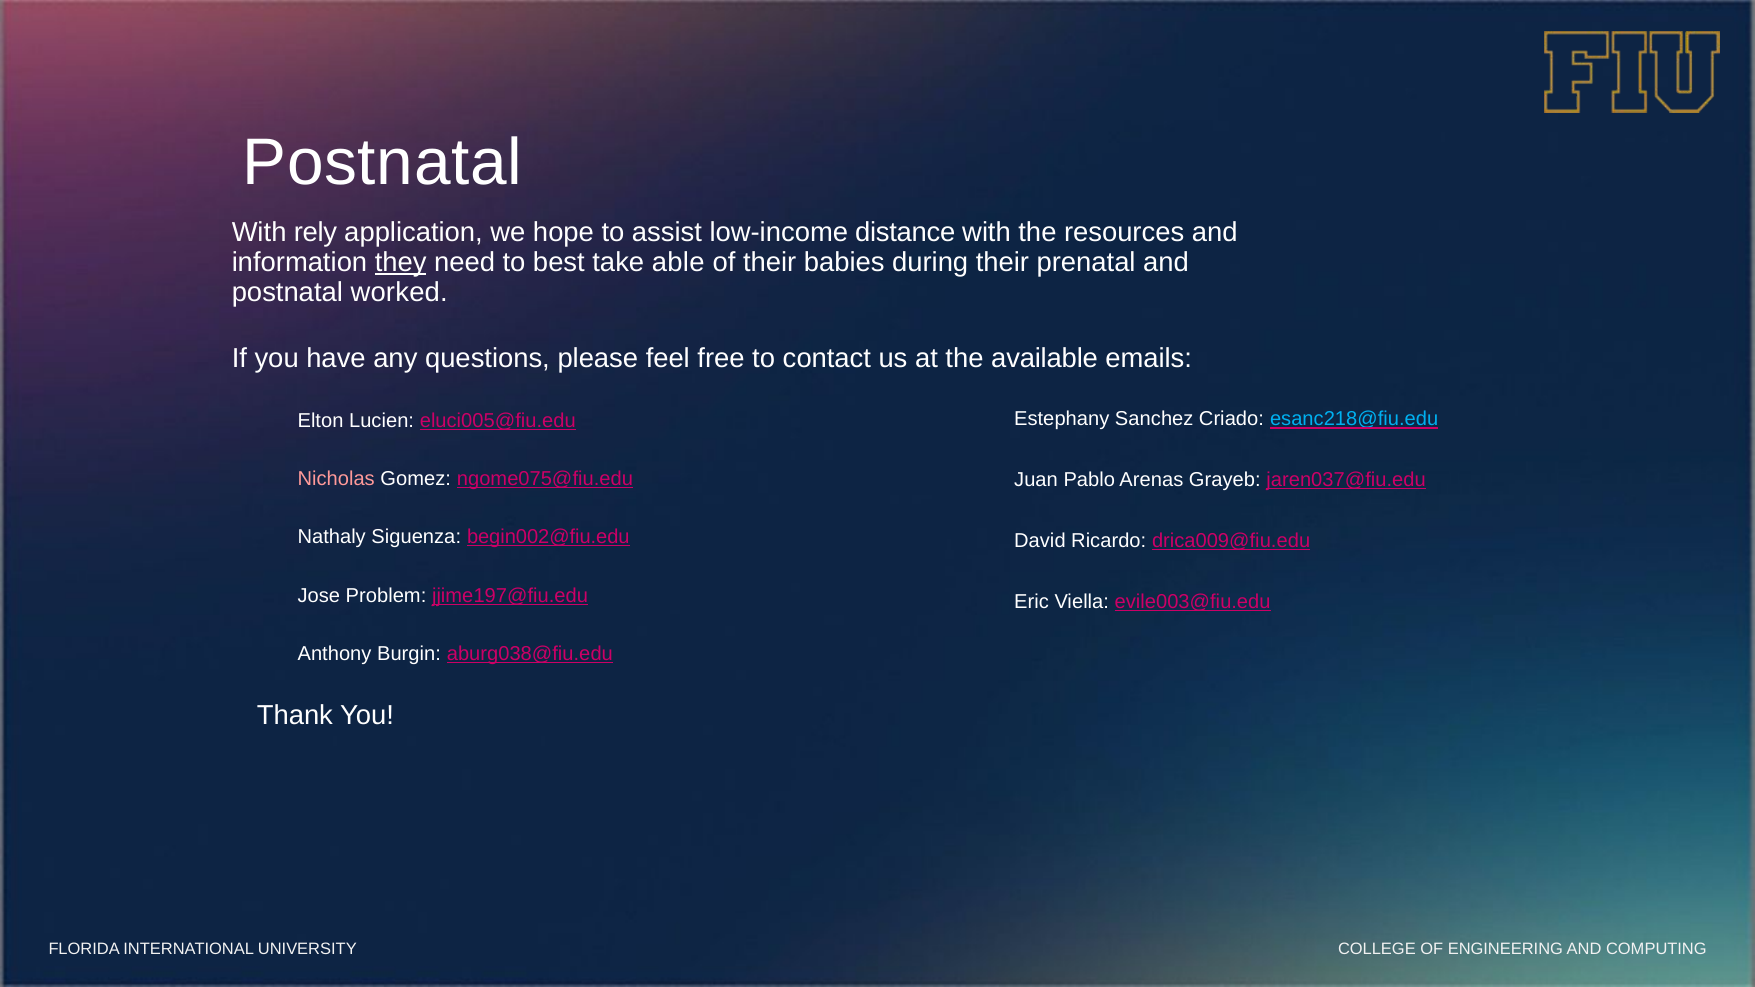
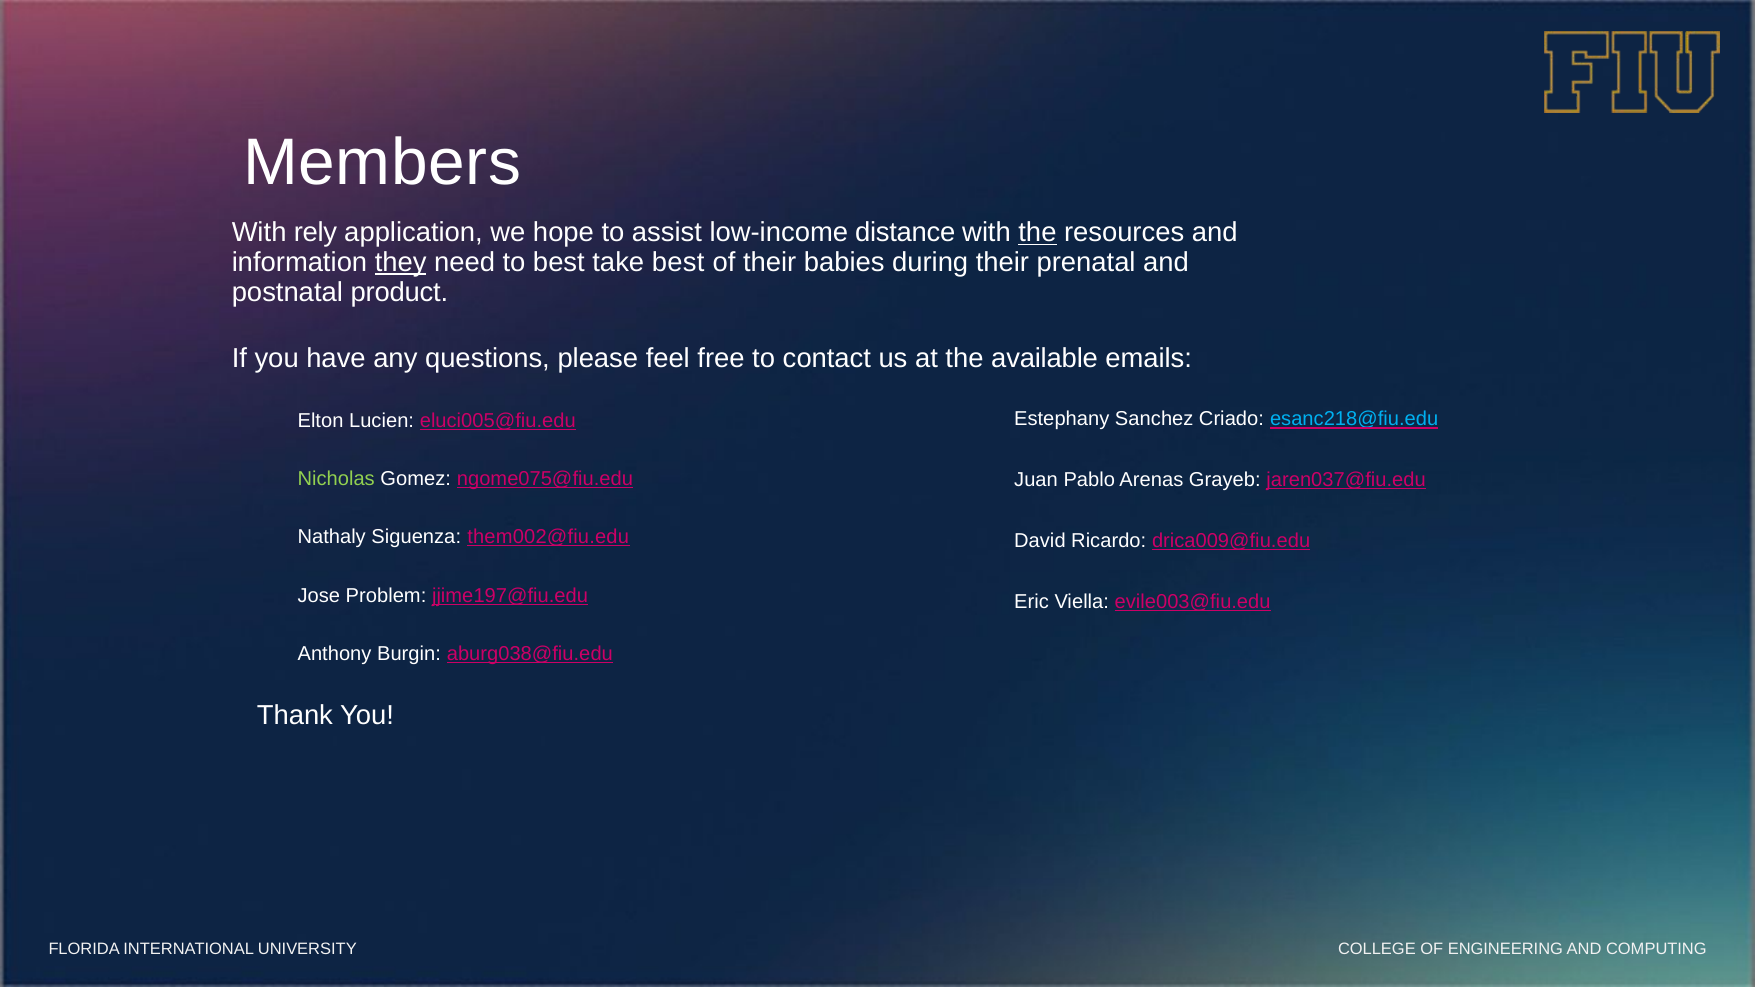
Postnatal: Postnatal -> Members (382, 163)
the underline: none -> present (1037, 233)
take able: able -> best (678, 262)
worked: worked -> product (399, 292)
Nicholas colour: pink -> light green (336, 479)
begin002@fiu.edu: begin002@fiu.edu -> them002@fiu.edu (548, 537)
